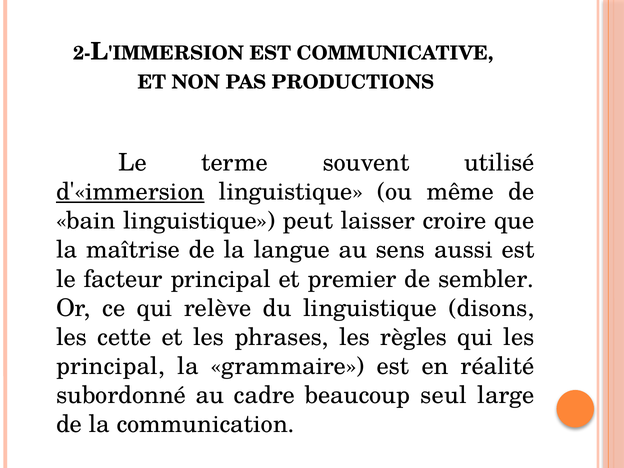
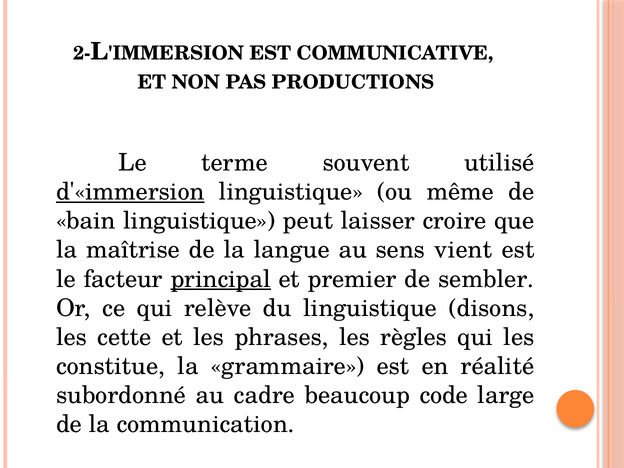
aussi: aussi -> vient (463, 250)
principal underline: none -> present (221, 279)
principal: principal -> constitue (111, 366)
seul: seul -> code (444, 395)
